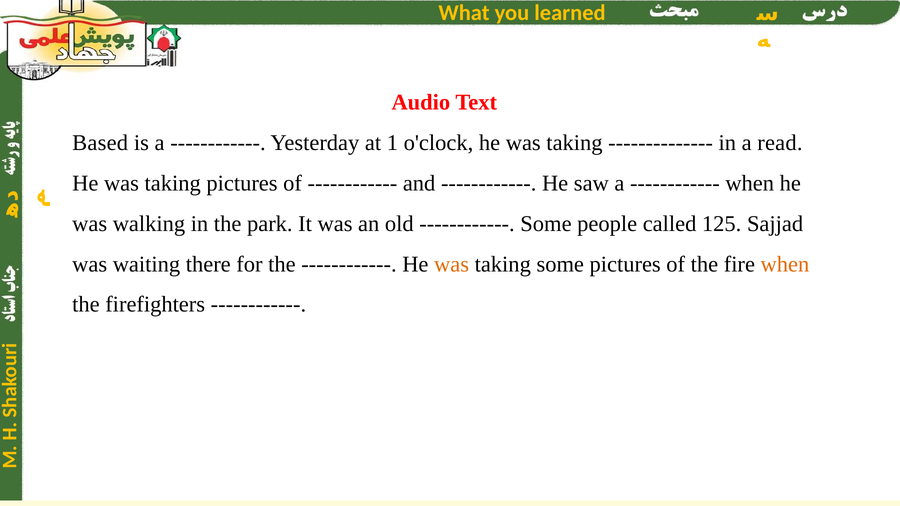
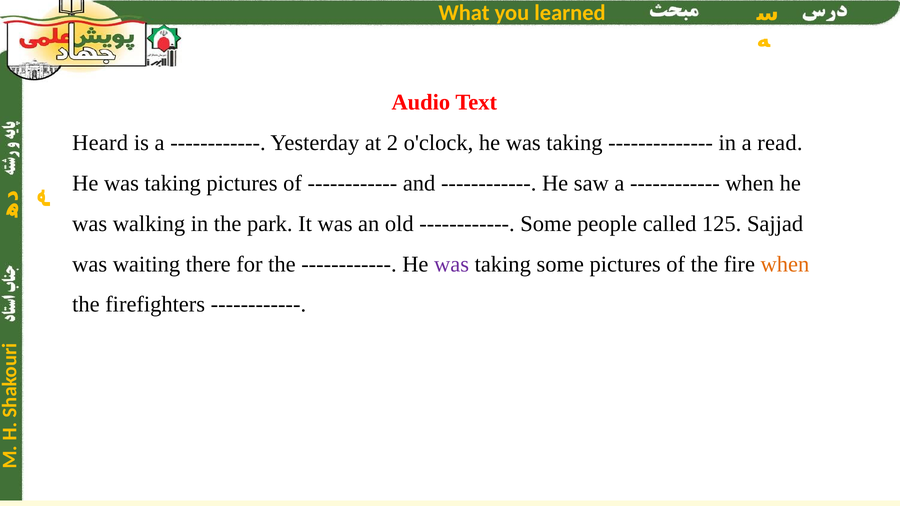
Based: Based -> Heard (100, 143)
1: 1 -> 2 (392, 143)
was colour: orange -> purple (452, 264)
